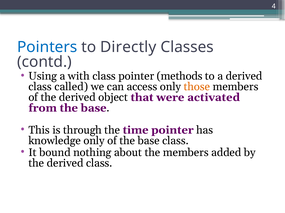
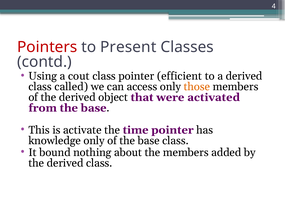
Pointers colour: blue -> red (47, 47)
Directly: Directly -> Present (128, 47)
with: with -> cout (79, 76)
methods: methods -> efficient (180, 76)
through: through -> activate (82, 130)
